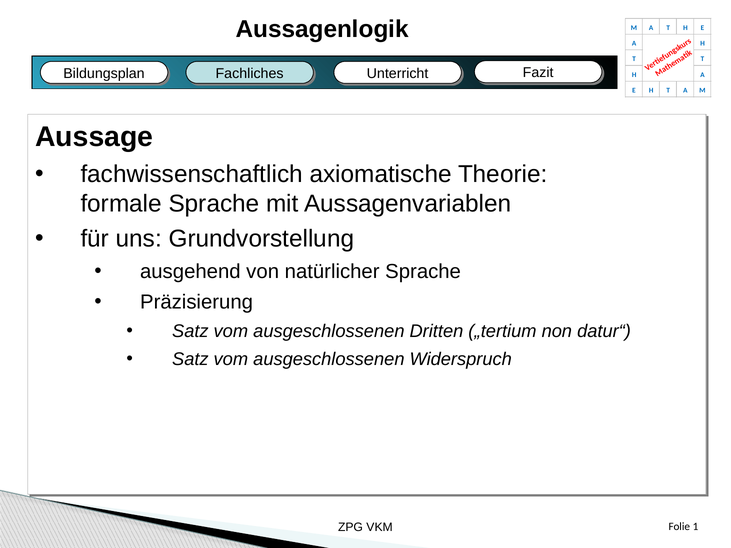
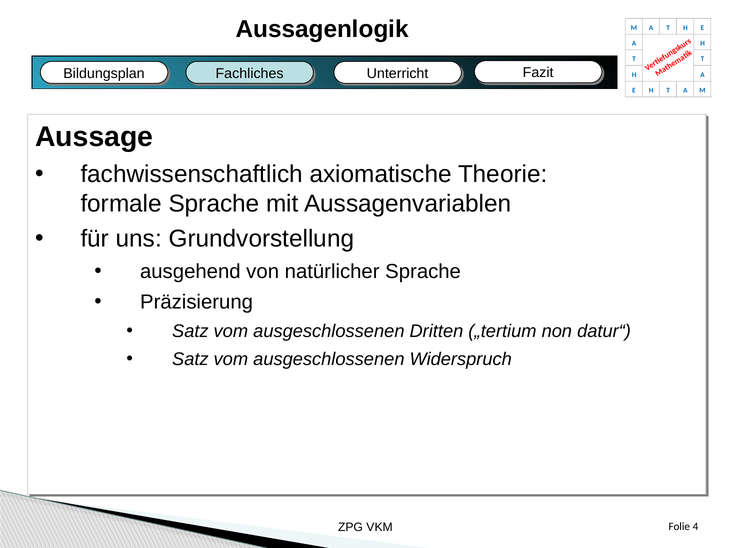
1: 1 -> 4 (695, 527)
